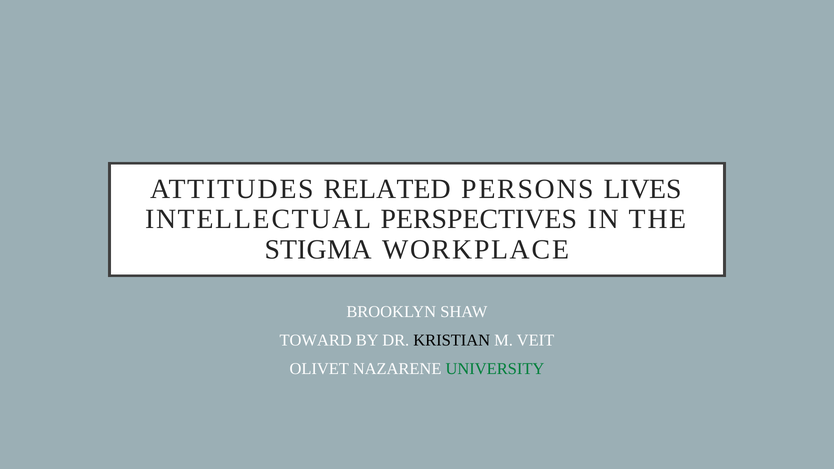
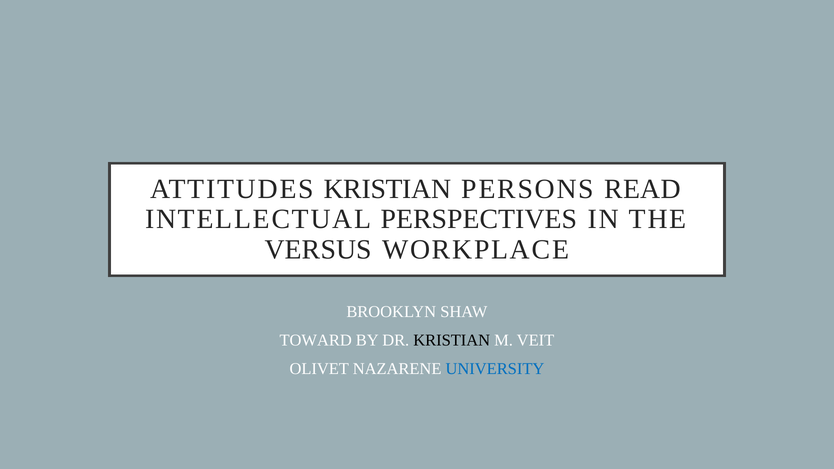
ATTITUDES RELATED: RELATED -> KRISTIAN (387, 189)
LIVES: LIVES -> READ (642, 189)
STIGMA: STIGMA -> VERSUS (318, 249)
UNIVERSITY colour: green -> blue (495, 369)
